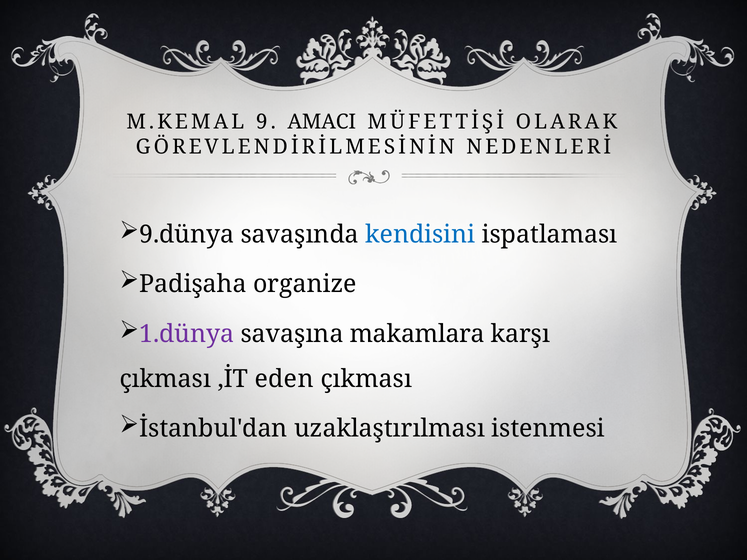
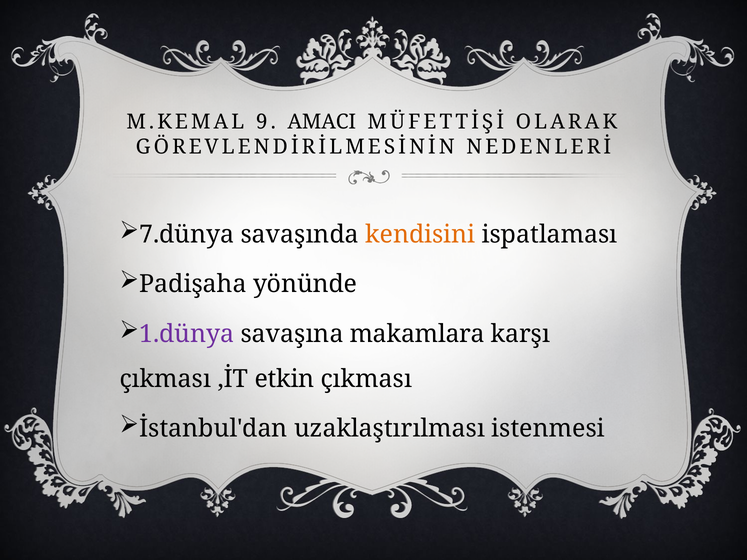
9.dünya: 9.dünya -> 7.dünya (187, 235)
kendisini colour: blue -> orange (420, 235)
organize: organize -> yönünde (305, 284)
eden: eden -> etkin (284, 379)
